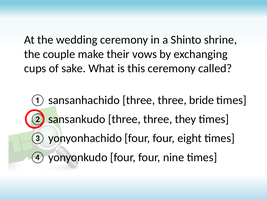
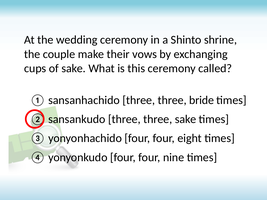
three they: they -> sake (186, 119)
